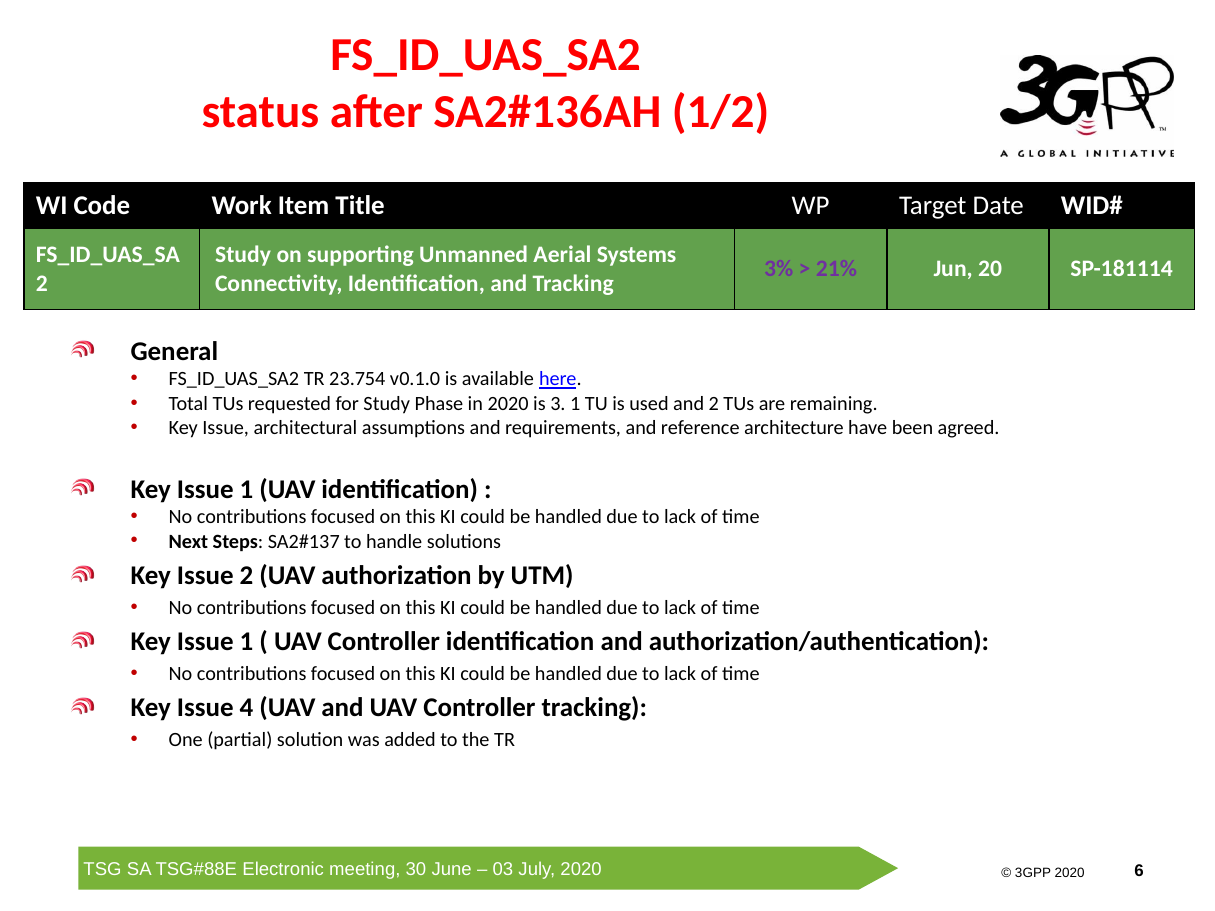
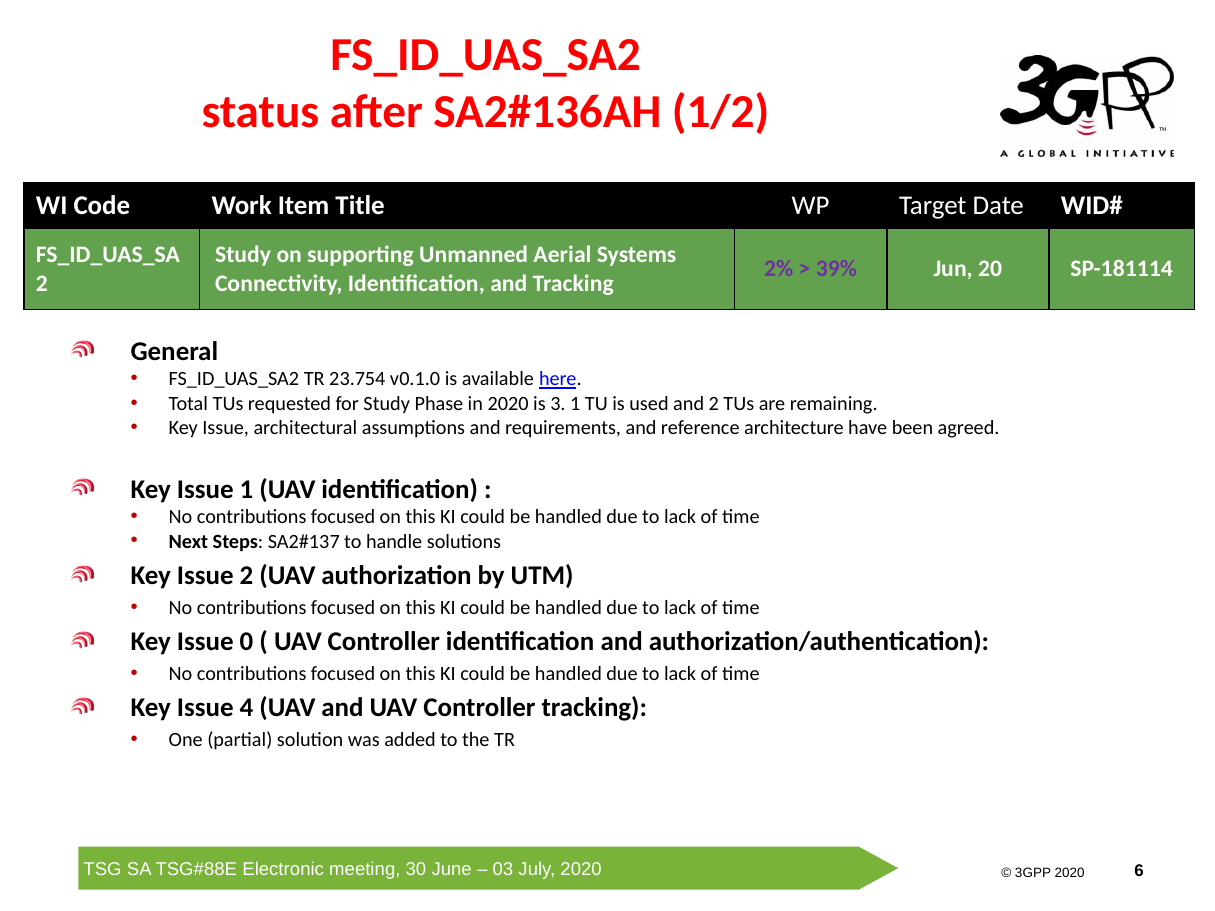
3%: 3% -> 2% (779, 269)
21%: 21% -> 39% (836, 269)
1: 1 -> 0 (247, 642)
